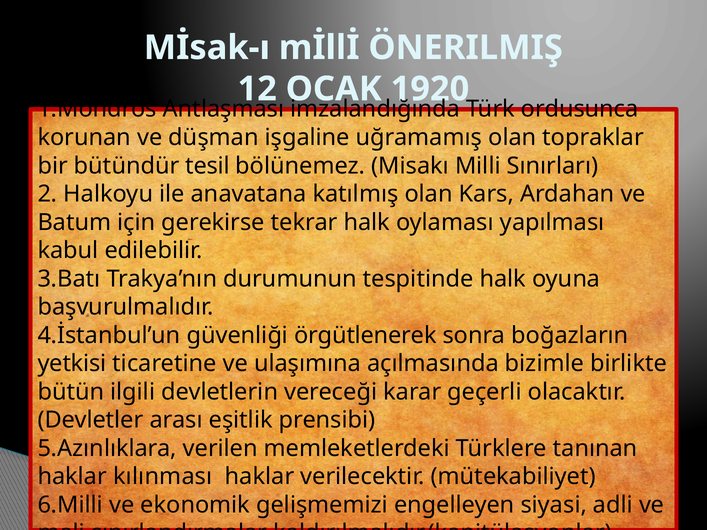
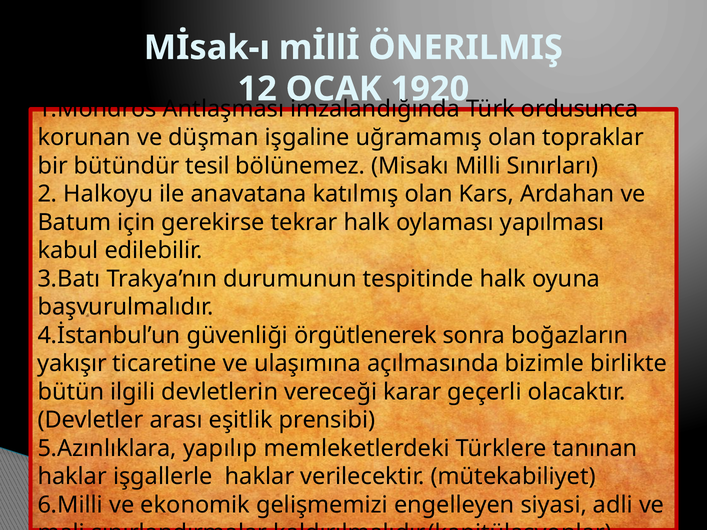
yetkisi: yetkisi -> yakışır (72, 364)
verilen: verilen -> yapılıp (220, 449)
kılınması: kılınması -> işgallerle (163, 477)
